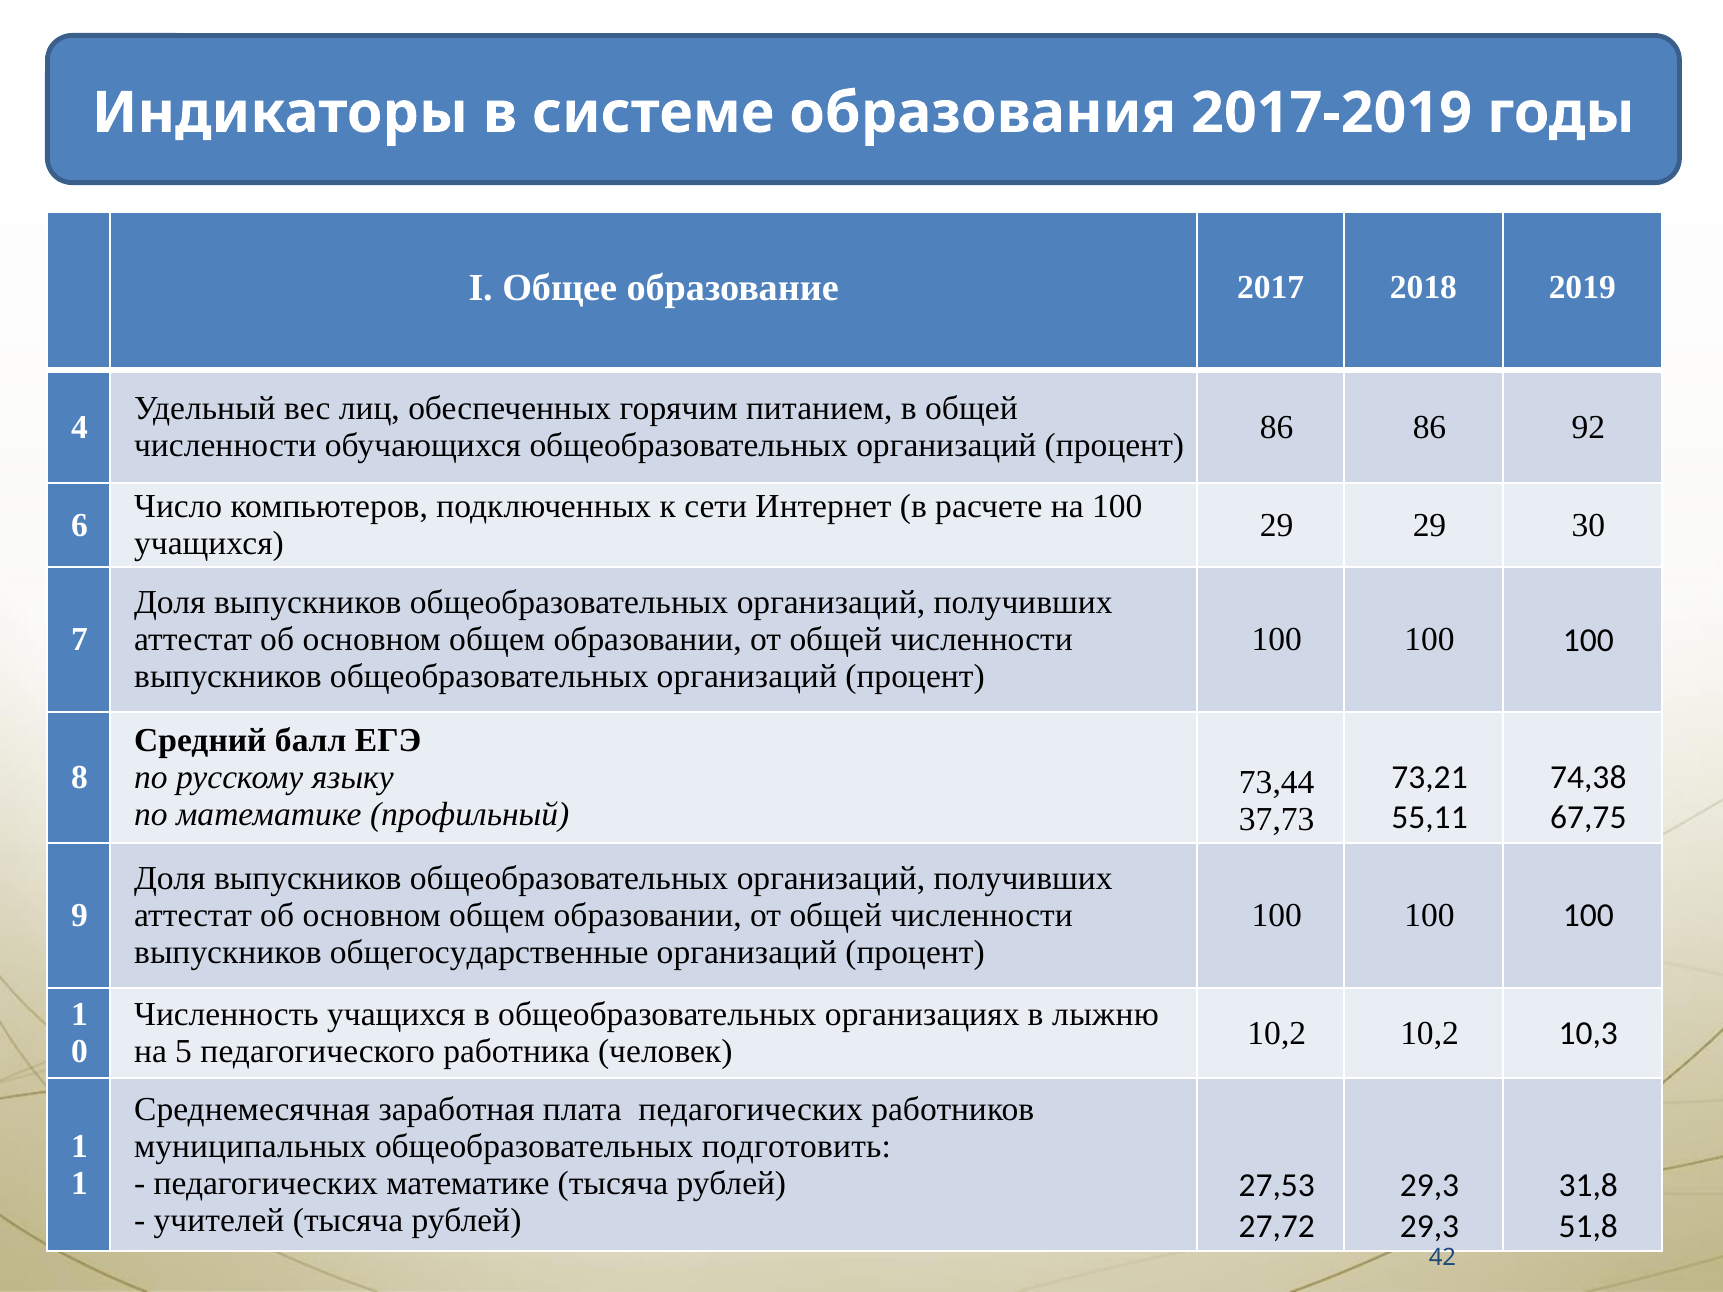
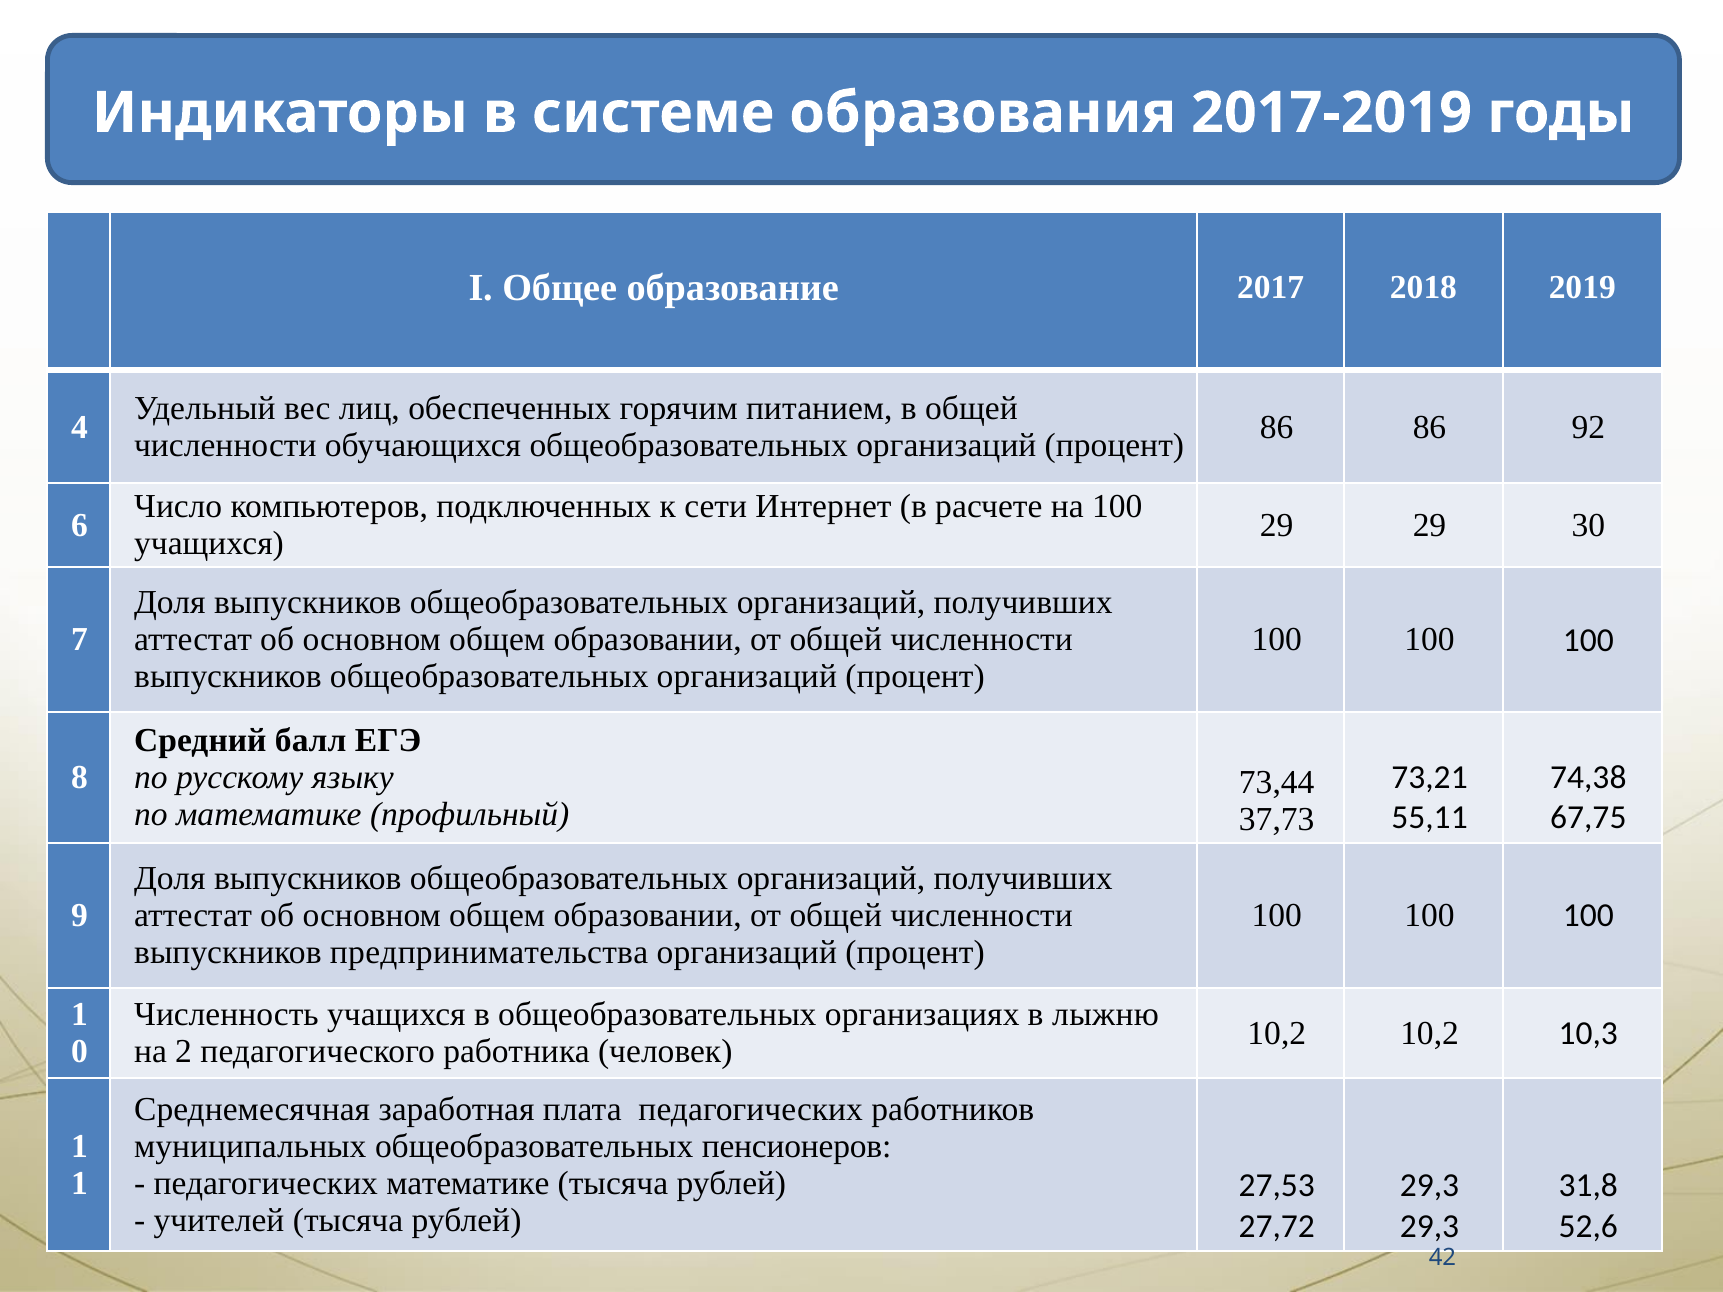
общегосударственные: общегосударственные -> предпринимательства (489, 953)
5: 5 -> 2 (184, 1052)
подготовить: подготовить -> пенсионеров (797, 1146)
51,8: 51,8 -> 52,6 (1588, 1226)
